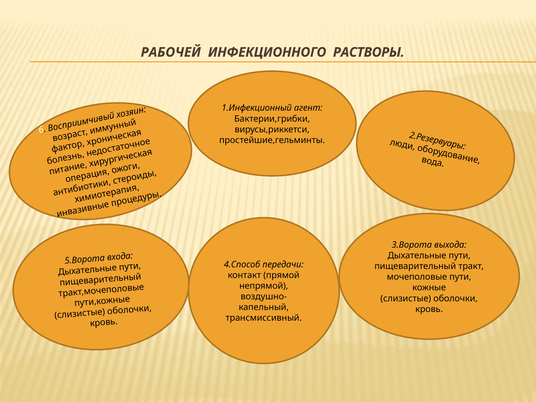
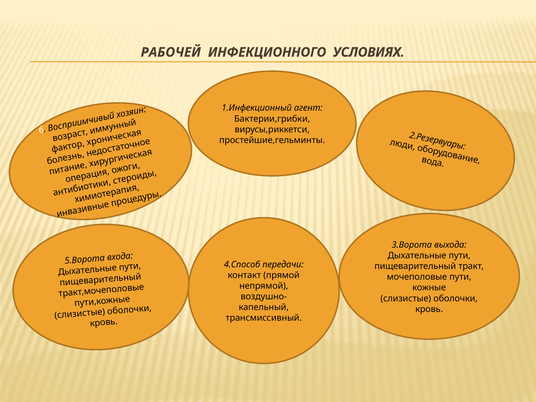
РАСТВОРЫ: РАСТВОРЫ -> УСЛОВИЯХ (369, 52)
